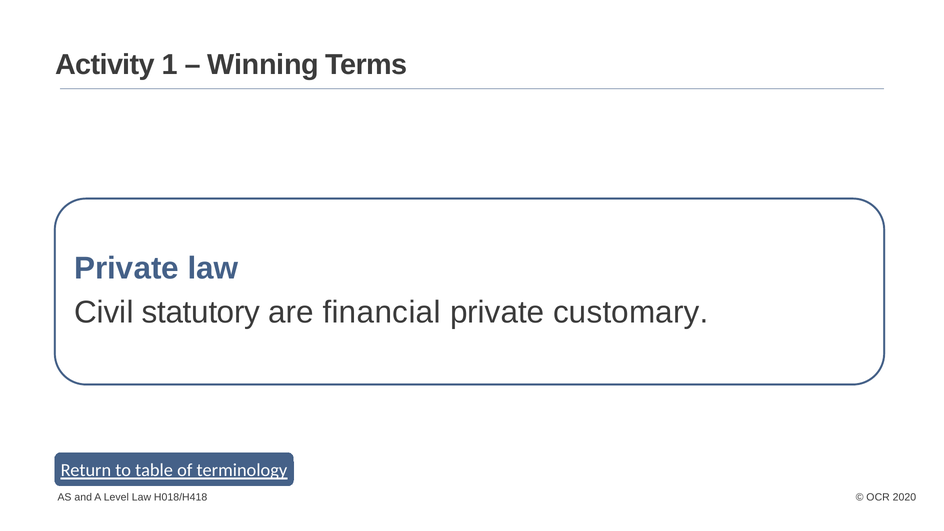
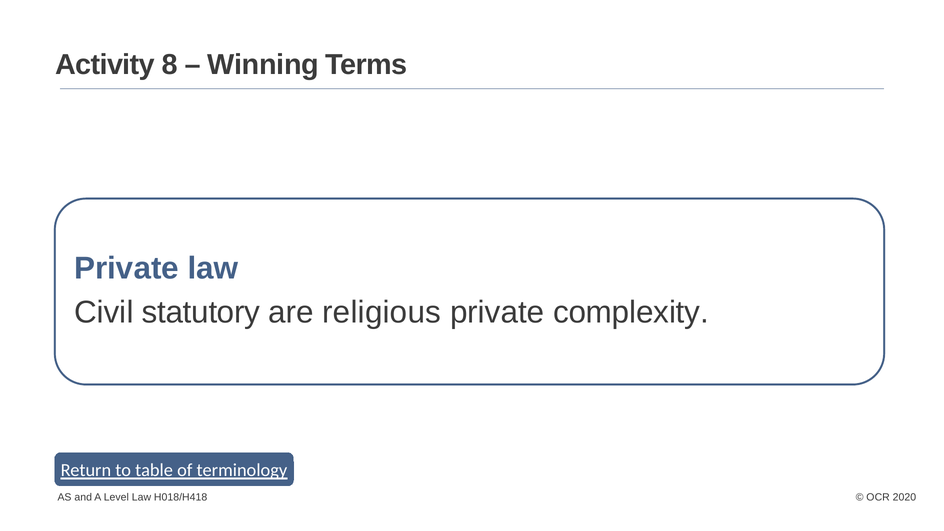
1: 1 -> 8 (170, 65)
financial: financial -> religious (382, 312)
customary: customary -> complexity (631, 312)
